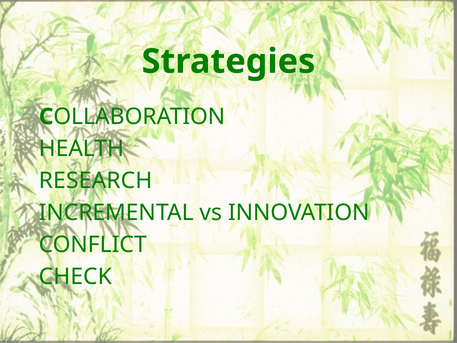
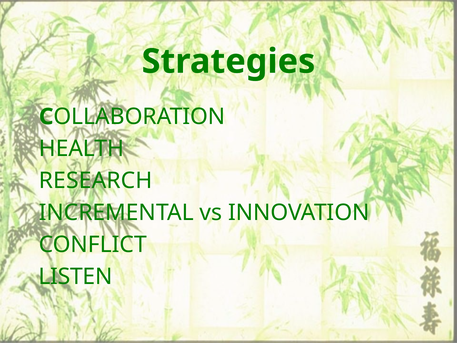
CHECK: CHECK -> LISTEN (76, 277)
